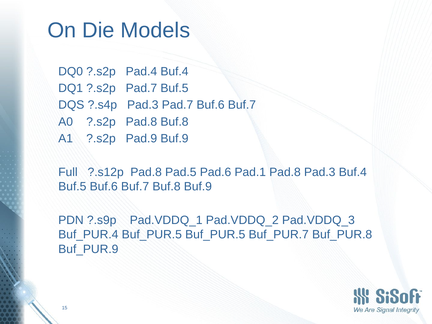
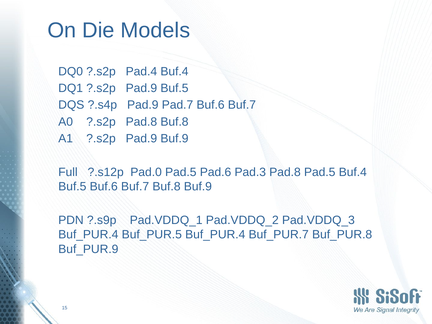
DQ1 ?.s2p Pad.7: Pad.7 -> Pad.9 (141, 88)
?.s4p Pad.3: Pad.3 -> Pad.9 (143, 105)
?.s12p Pad.8: Pad.8 -> Pad.0 (146, 172)
Pad.1: Pad.1 -> Pad.3 (250, 172)
Pad.8 Pad.3: Pad.3 -> Pad.5 (320, 172)
Buf_PUR.5 Buf_PUR.5: Buf_PUR.5 -> Buf_PUR.4 (215, 235)
